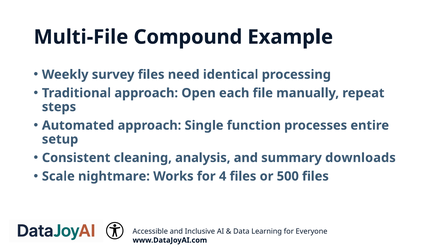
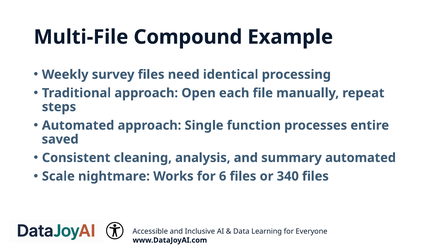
setup: setup -> saved (60, 139)
summary downloads: downloads -> automated (361, 158)
4: 4 -> 6 (223, 176)
500: 500 -> 340 (288, 176)
